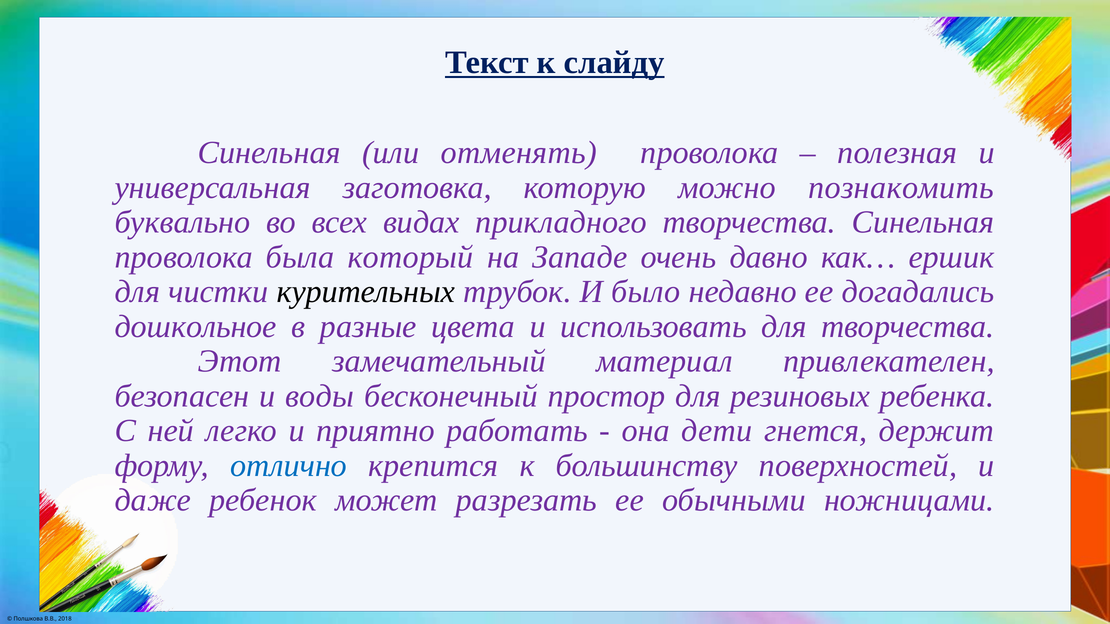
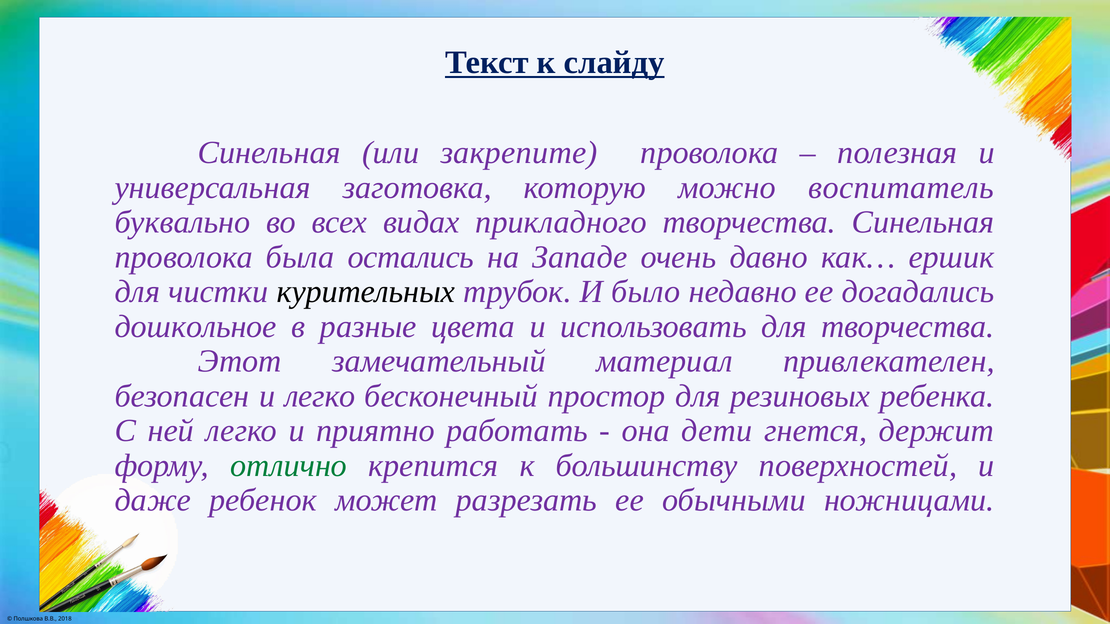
отменять: отменять -> закрепите (519, 153)
познакомить: познакомить -> воспитатель (901, 188)
который: который -> остались (411, 257)
и воды: воды -> легко (320, 396)
отлично colour: blue -> green (289, 466)
